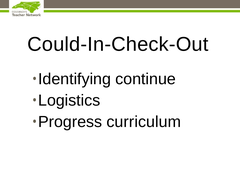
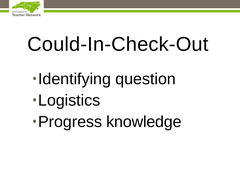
continue: continue -> question (146, 79)
curriculum: curriculum -> knowledge (144, 122)
